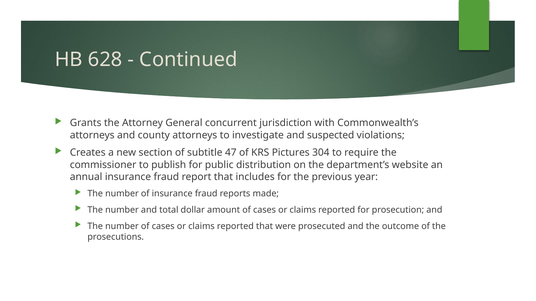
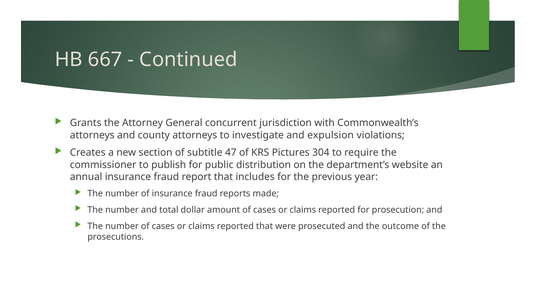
628: 628 -> 667 (105, 60)
suspected: suspected -> expulsion (330, 135)
